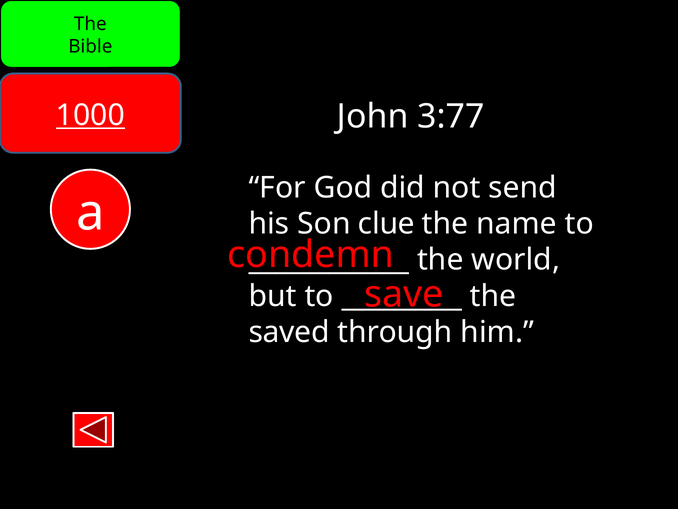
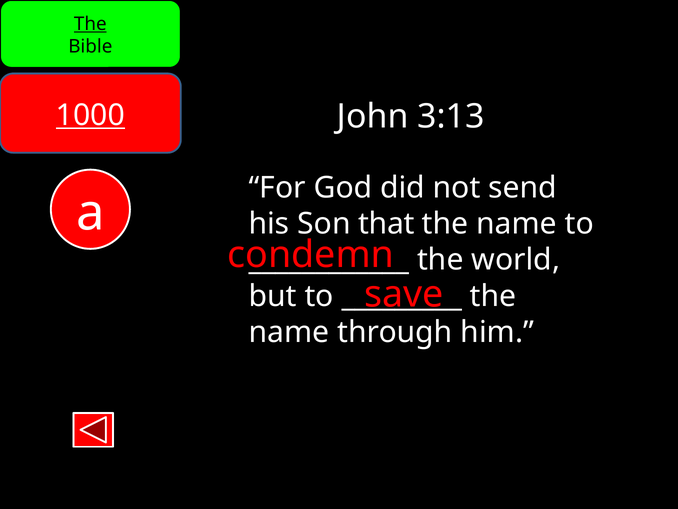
The underline: none -> present (90, 24)
3:77: 3:77 -> 3:13 (451, 116)
clue: clue -> that (386, 224)
saved: saved -> name (289, 332)
